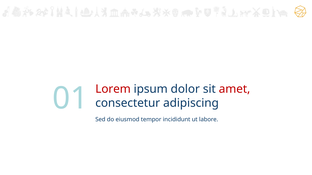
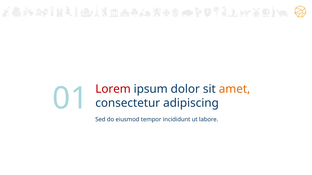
amet colour: red -> orange (235, 89)
